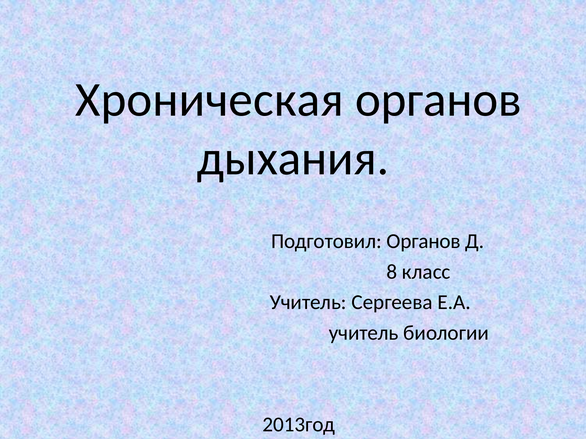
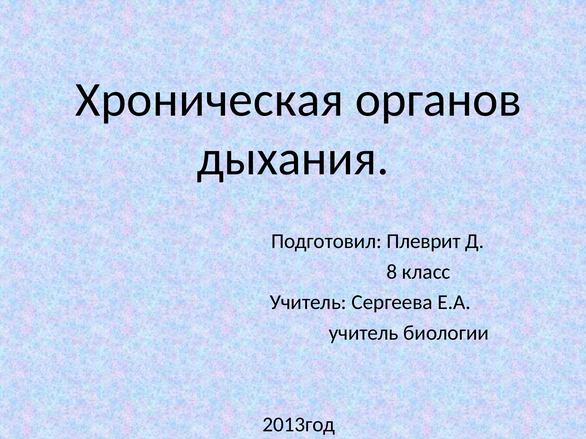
Подготовил Органов: Органов -> Плеврит (424, 241)
